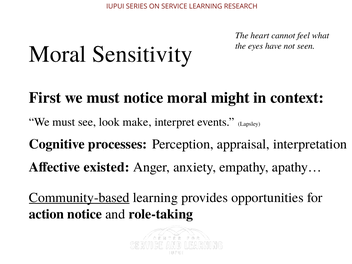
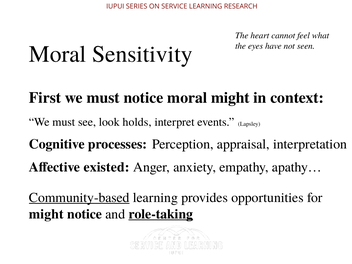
make: make -> holds (137, 122)
action: action -> might (46, 214)
role-taking underline: none -> present (161, 214)
